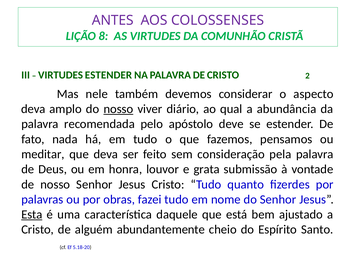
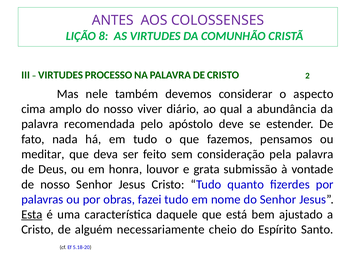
VIRTUDES ESTENDER: ESTENDER -> PROCESSO (109, 75)
deva: deva -> cima (33, 109)
nosso underline: present -> none (118, 109)
abundantemente: abundantemente -> necessariamente (161, 230)
